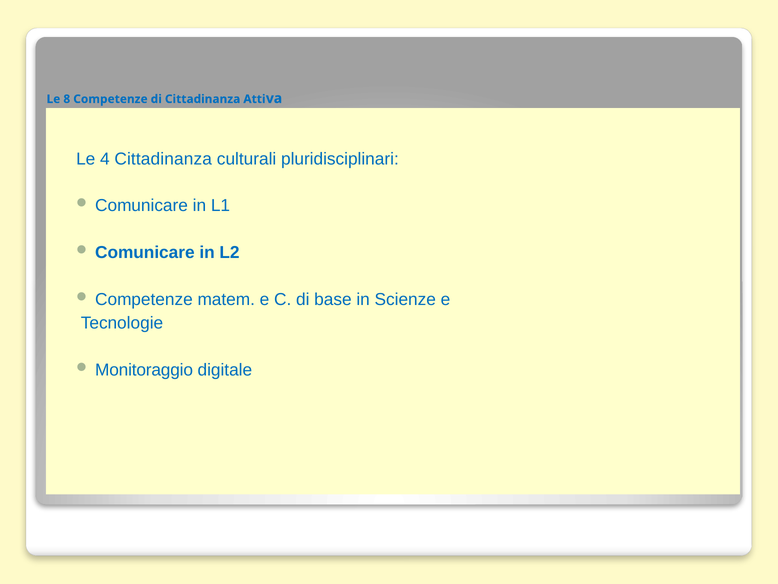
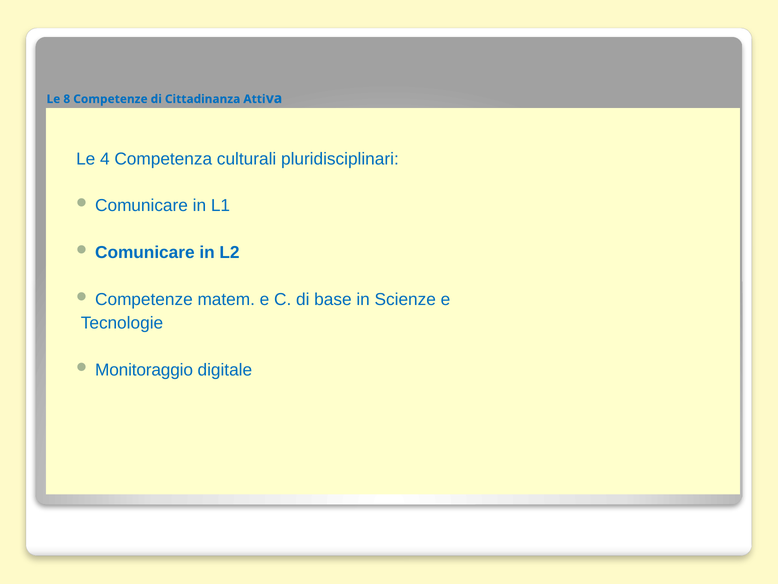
4 Cittadinanza: Cittadinanza -> Competenza (163, 159)
